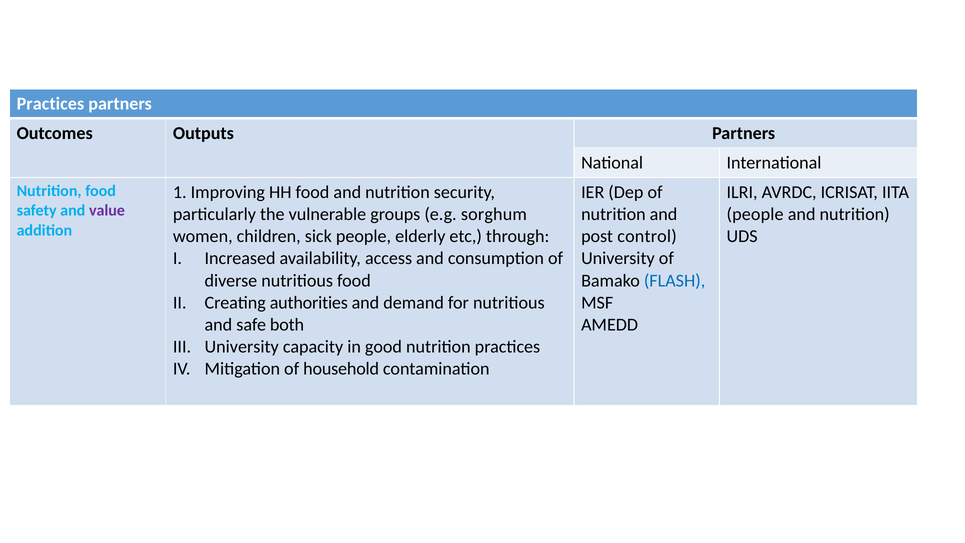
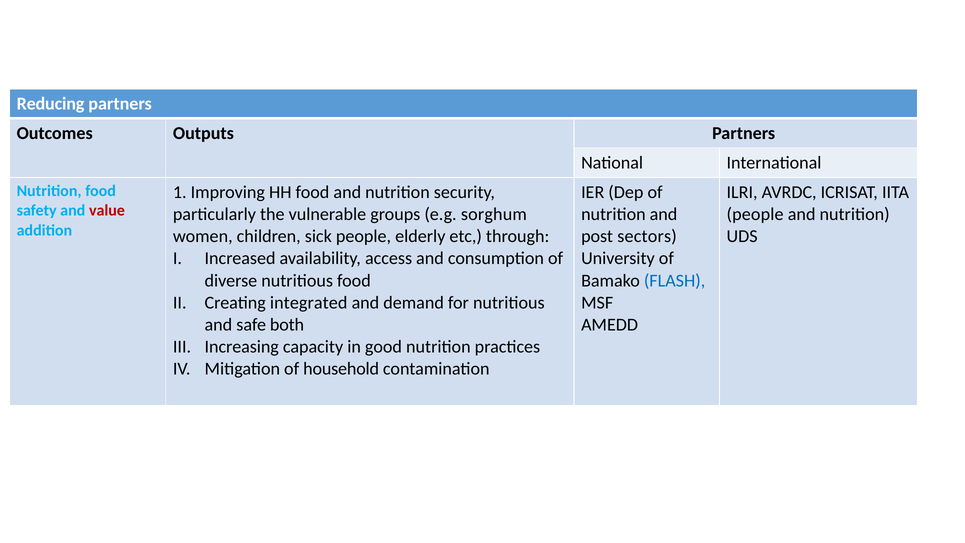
Practices: Practices -> Reducing (51, 104)
value colour: purple -> red (107, 211)
control: control -> sectors (647, 236)
authorities: authorities -> integrated (309, 303)
University: University -> Increasing (242, 347)
